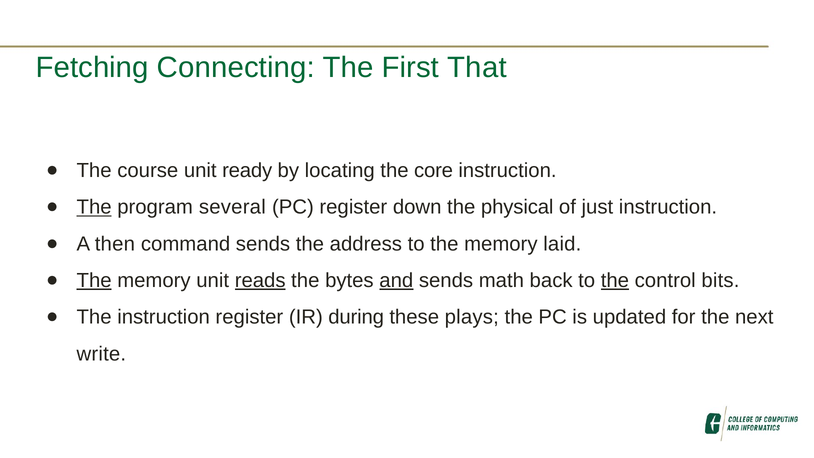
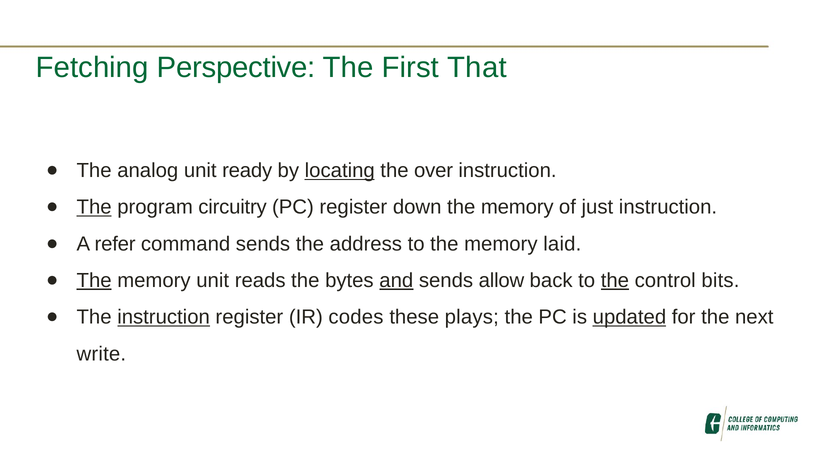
Connecting: Connecting -> Perspective (236, 67)
course: course -> analog (148, 171)
locating underline: none -> present (340, 171)
core: core -> over (434, 171)
several: several -> circuitry (233, 207)
physical: physical -> memory (517, 207)
then: then -> refer (115, 244)
reads underline: present -> none (260, 280)
math: math -> allow (501, 280)
instruction underline: none -> present (164, 317)
during: during -> codes (356, 317)
updated underline: none -> present (629, 317)
